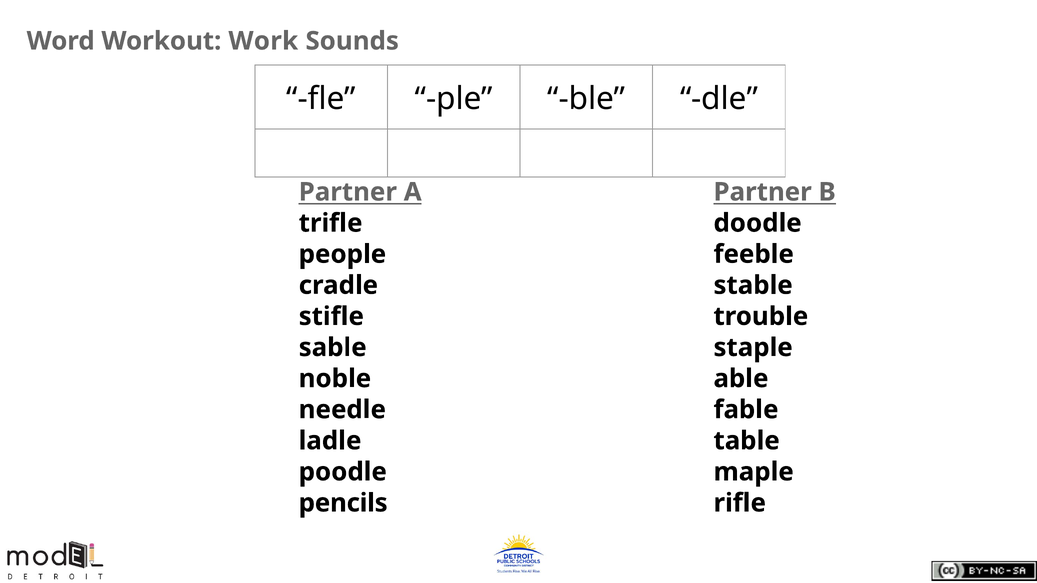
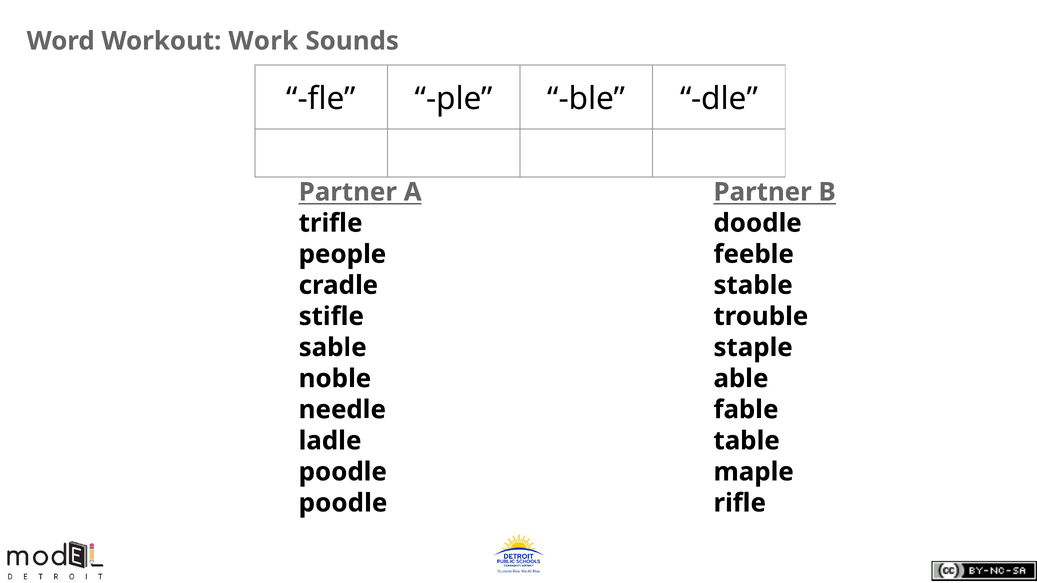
pencils: pencils -> poodle (343, 503)
